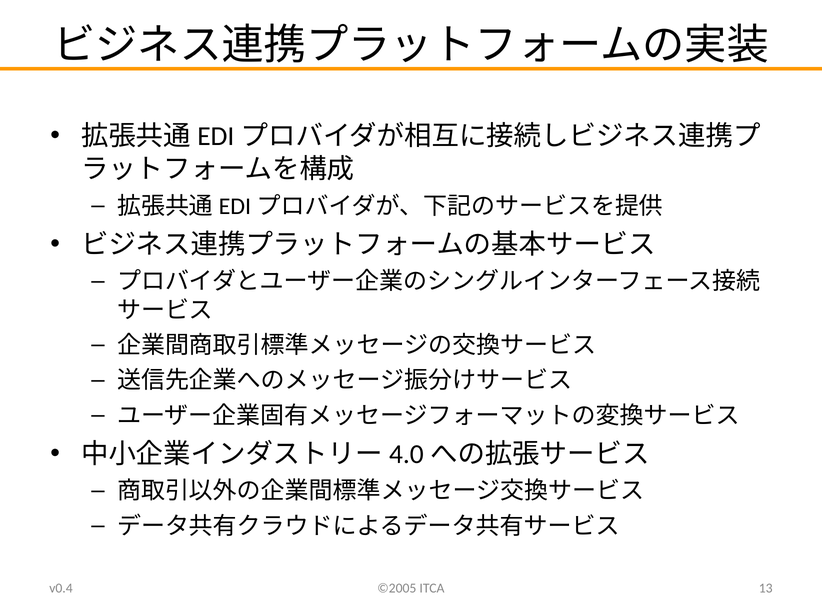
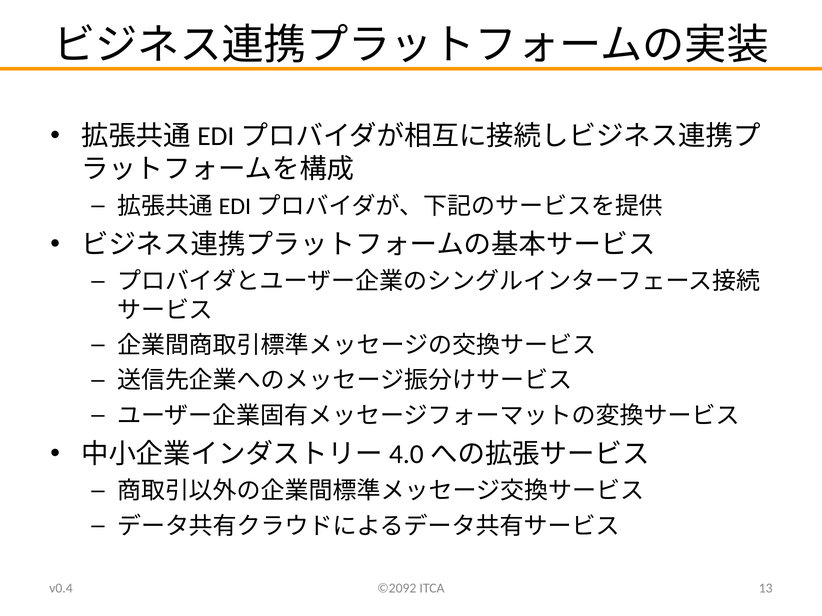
©2005: ©2005 -> ©2092 (397, 589)
